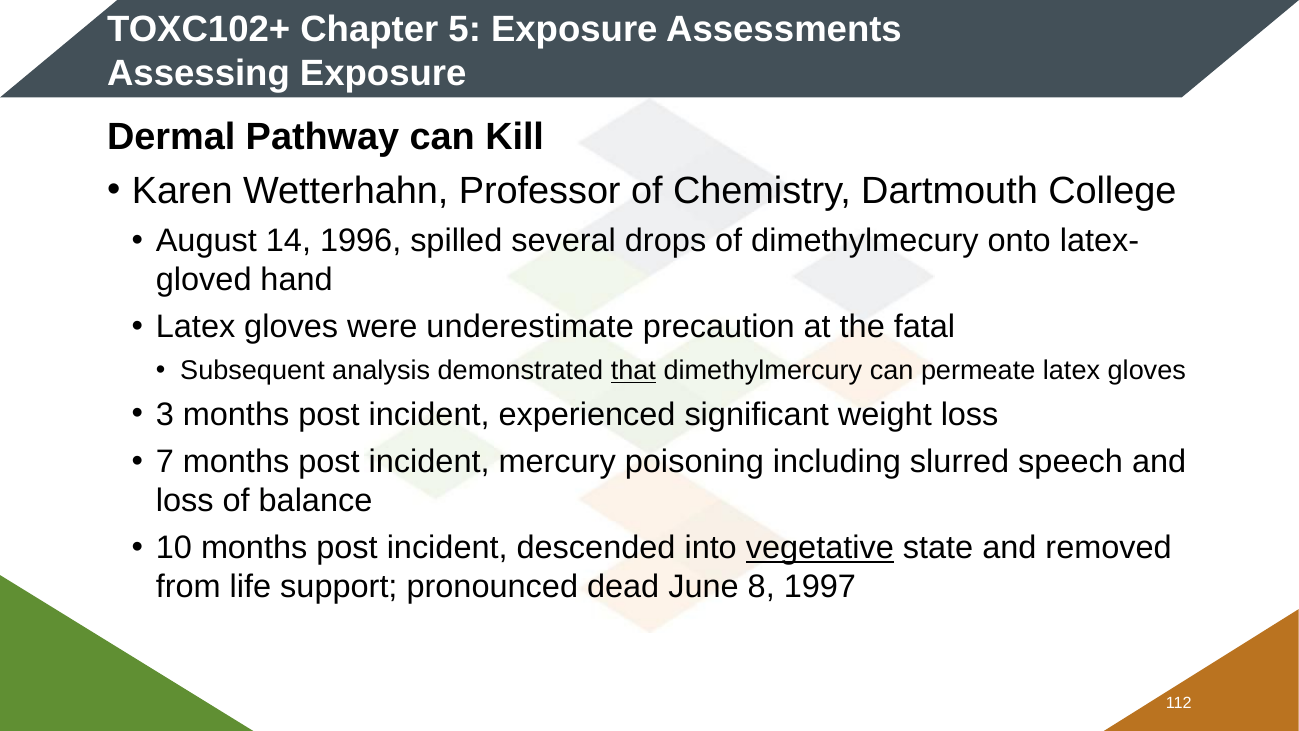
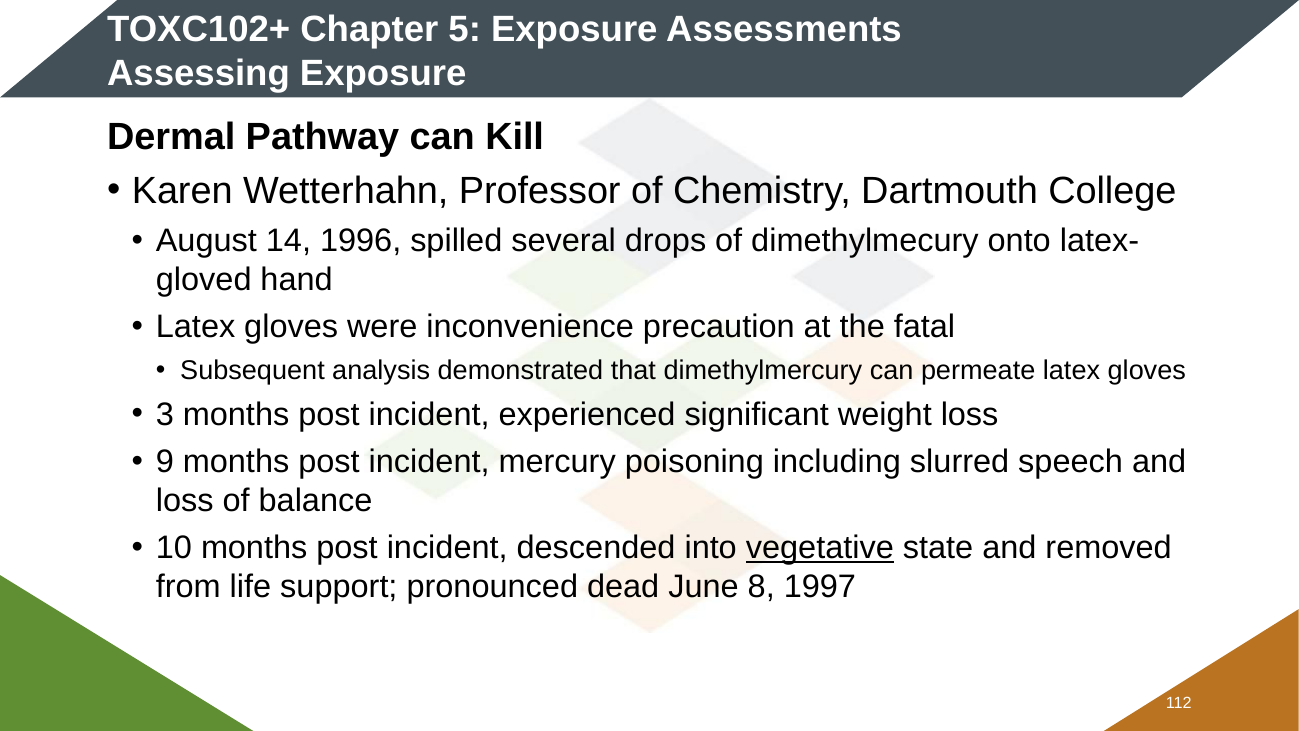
underestimate: underestimate -> inconvenience (530, 327)
that underline: present -> none (633, 371)
7: 7 -> 9 (165, 462)
